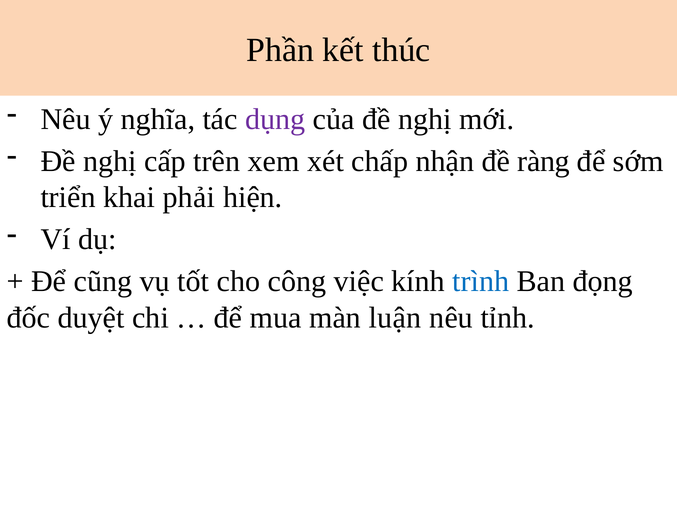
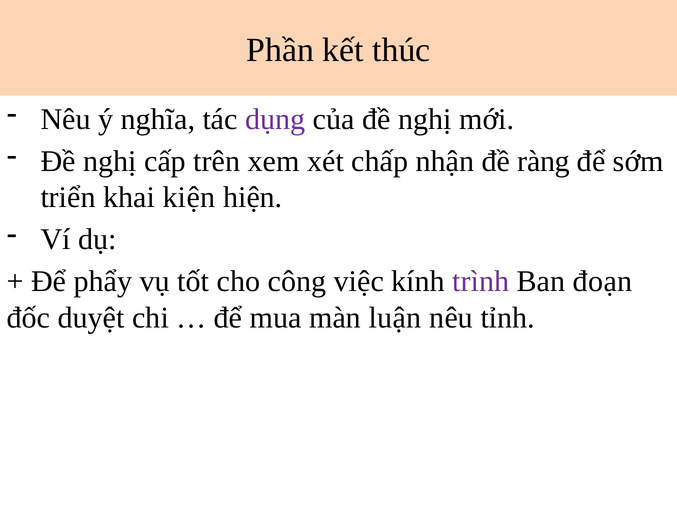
phải: phải -> kiện (189, 198)
cũng: cũng -> phẩy (103, 282)
trình colour: blue -> purple (481, 282)
đọng: đọng -> đoạn (603, 282)
